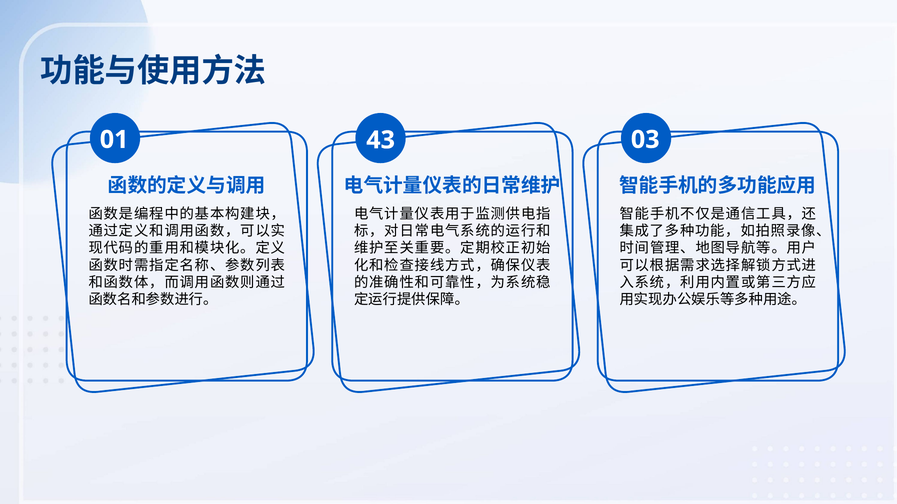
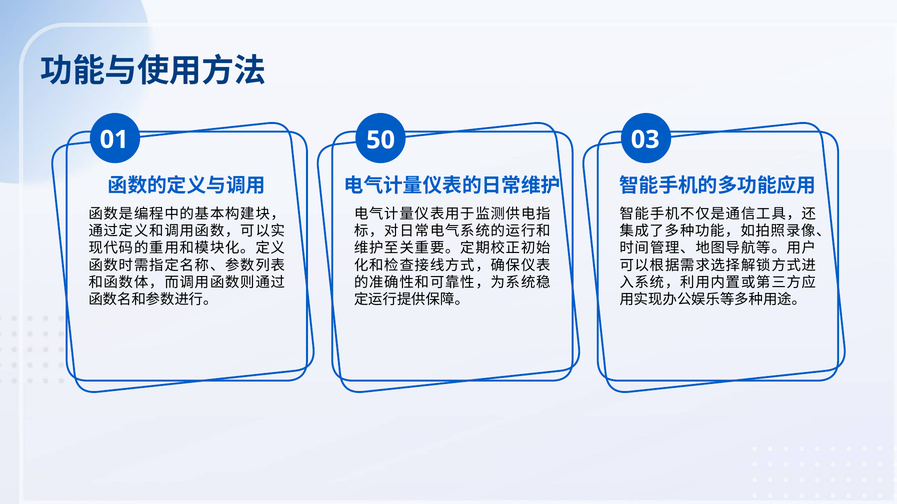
43: 43 -> 50 (381, 140)
